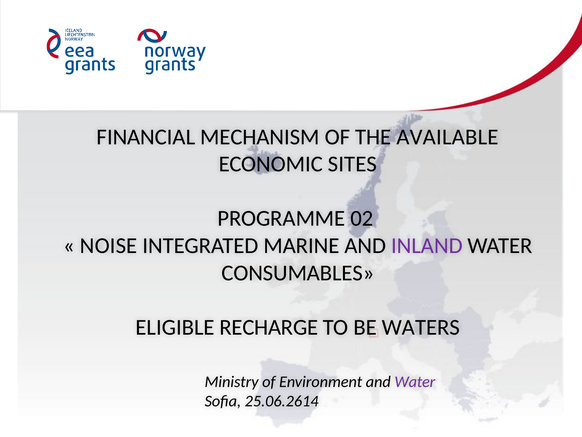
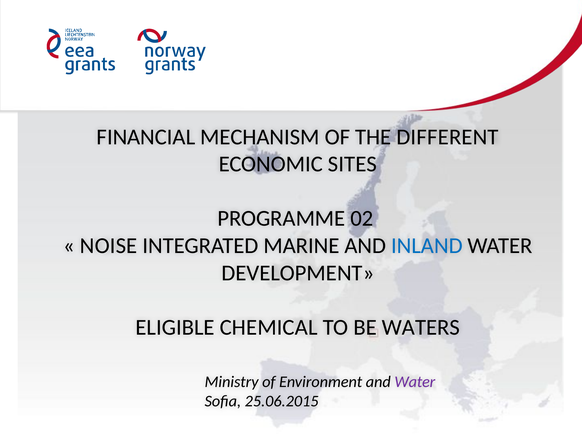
AVAILABLE: AVAILABLE -> DIFFERENT (448, 137)
INLAND colour: purple -> blue (427, 245)
CONSUMABLES: CONSUMABLES -> DEVELOPMENT (298, 273)
RECHARGE: RECHARGE -> CHEMICAL (269, 327)
25.06.2614: 25.06.2614 -> 25.06.2015 (282, 401)
